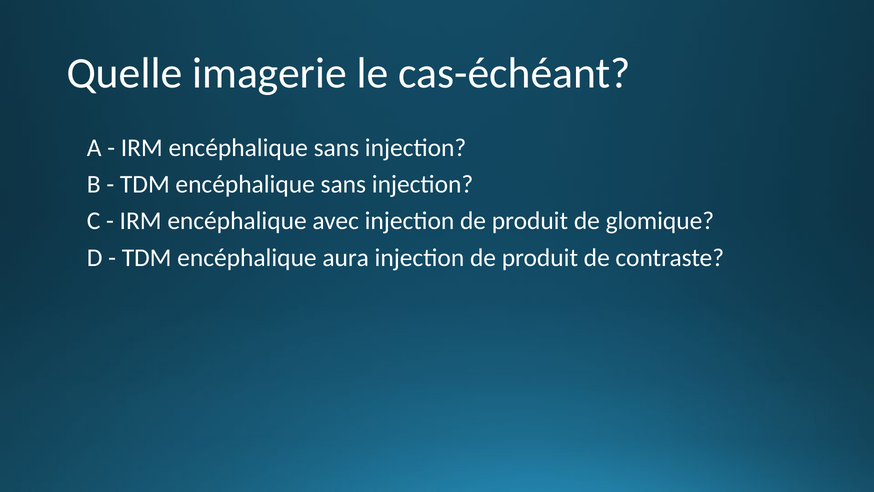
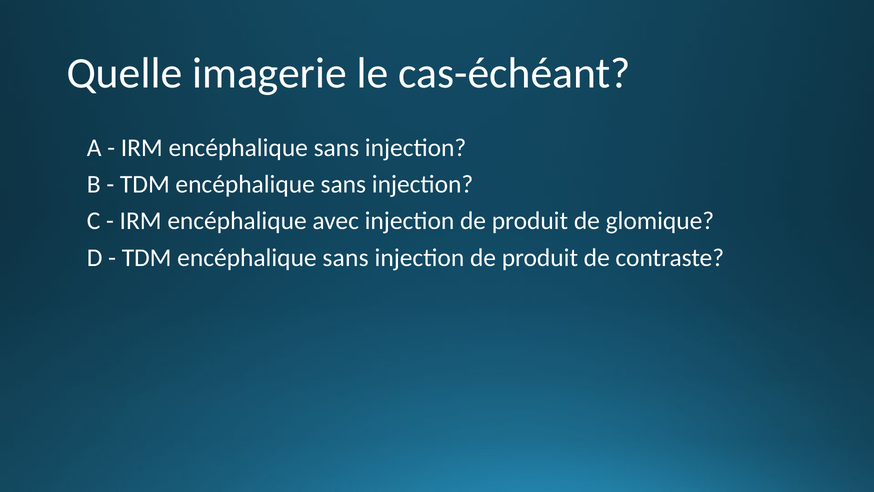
aura: aura -> sans (346, 257)
